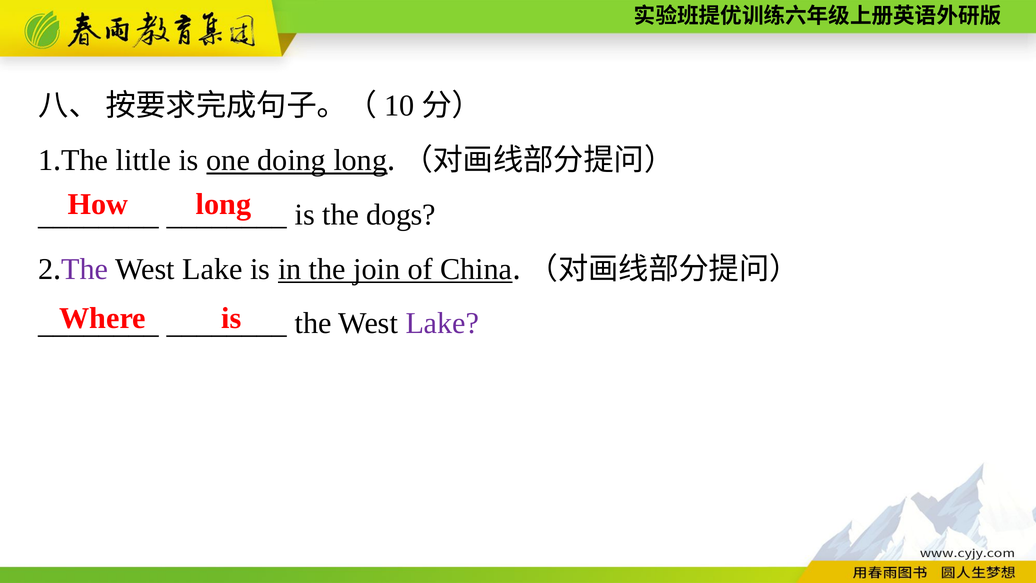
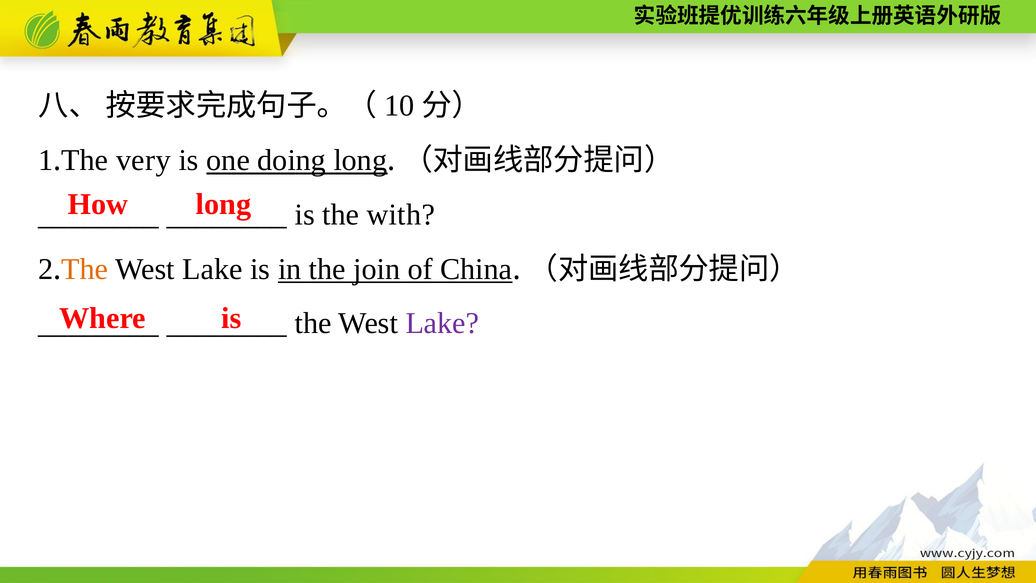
little: little -> very (143, 160)
dogs: dogs -> with (401, 215)
The colour: purple -> orange (85, 269)
